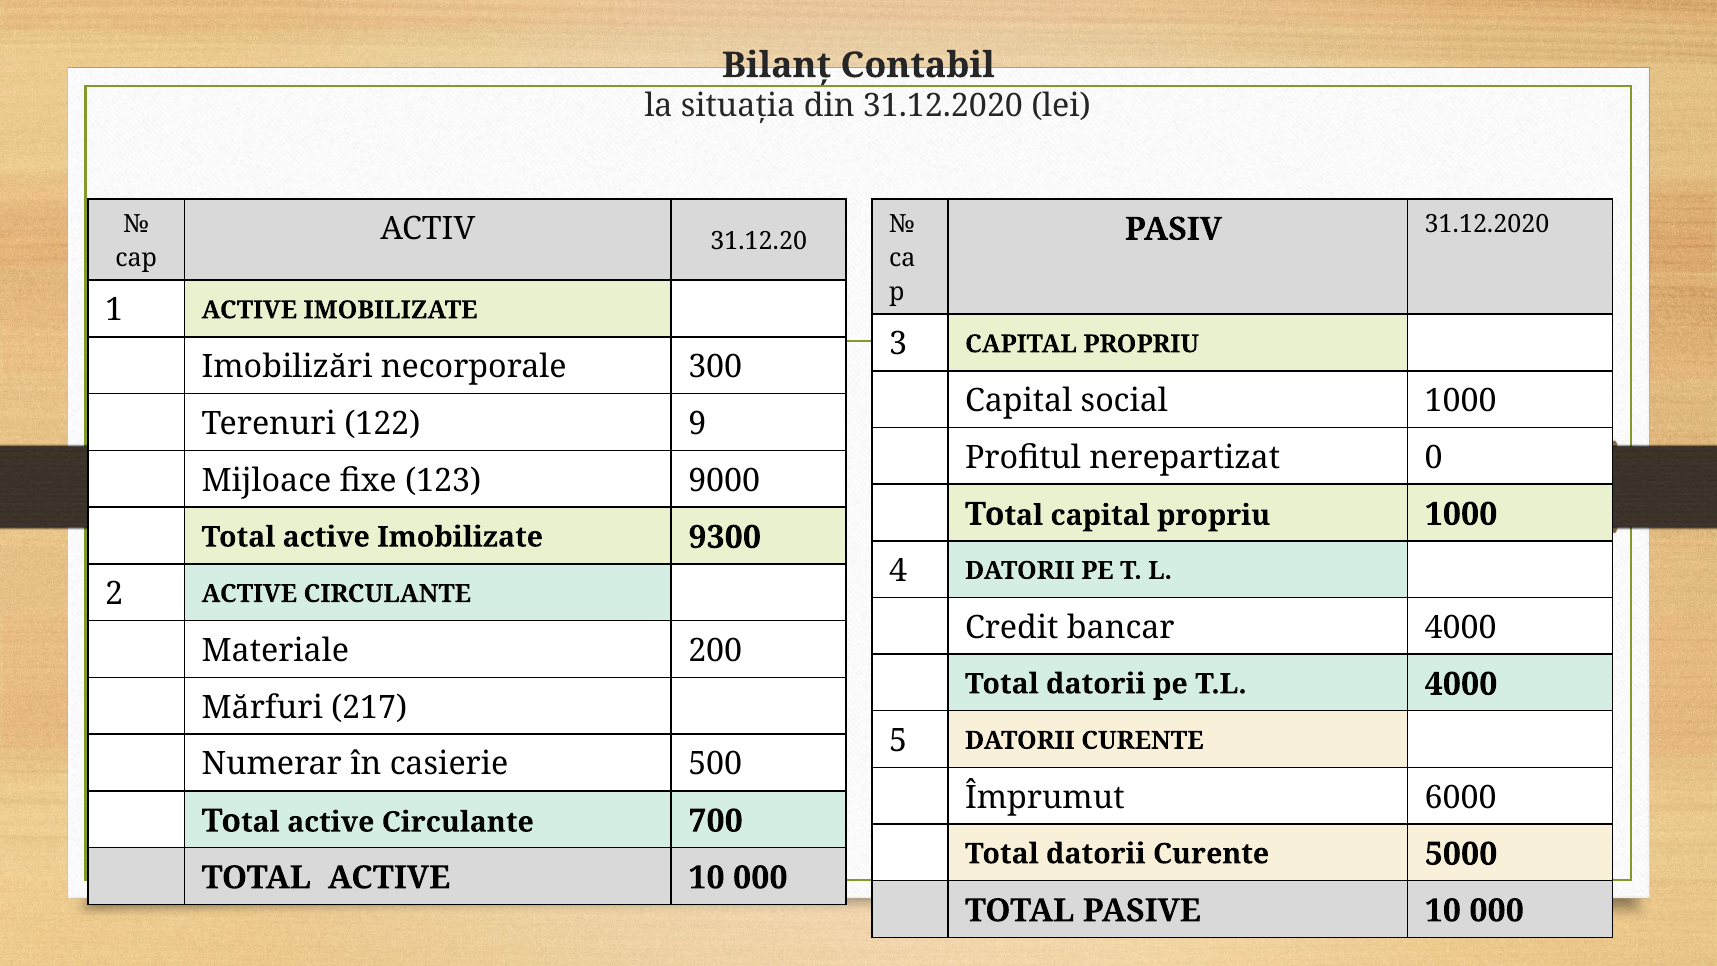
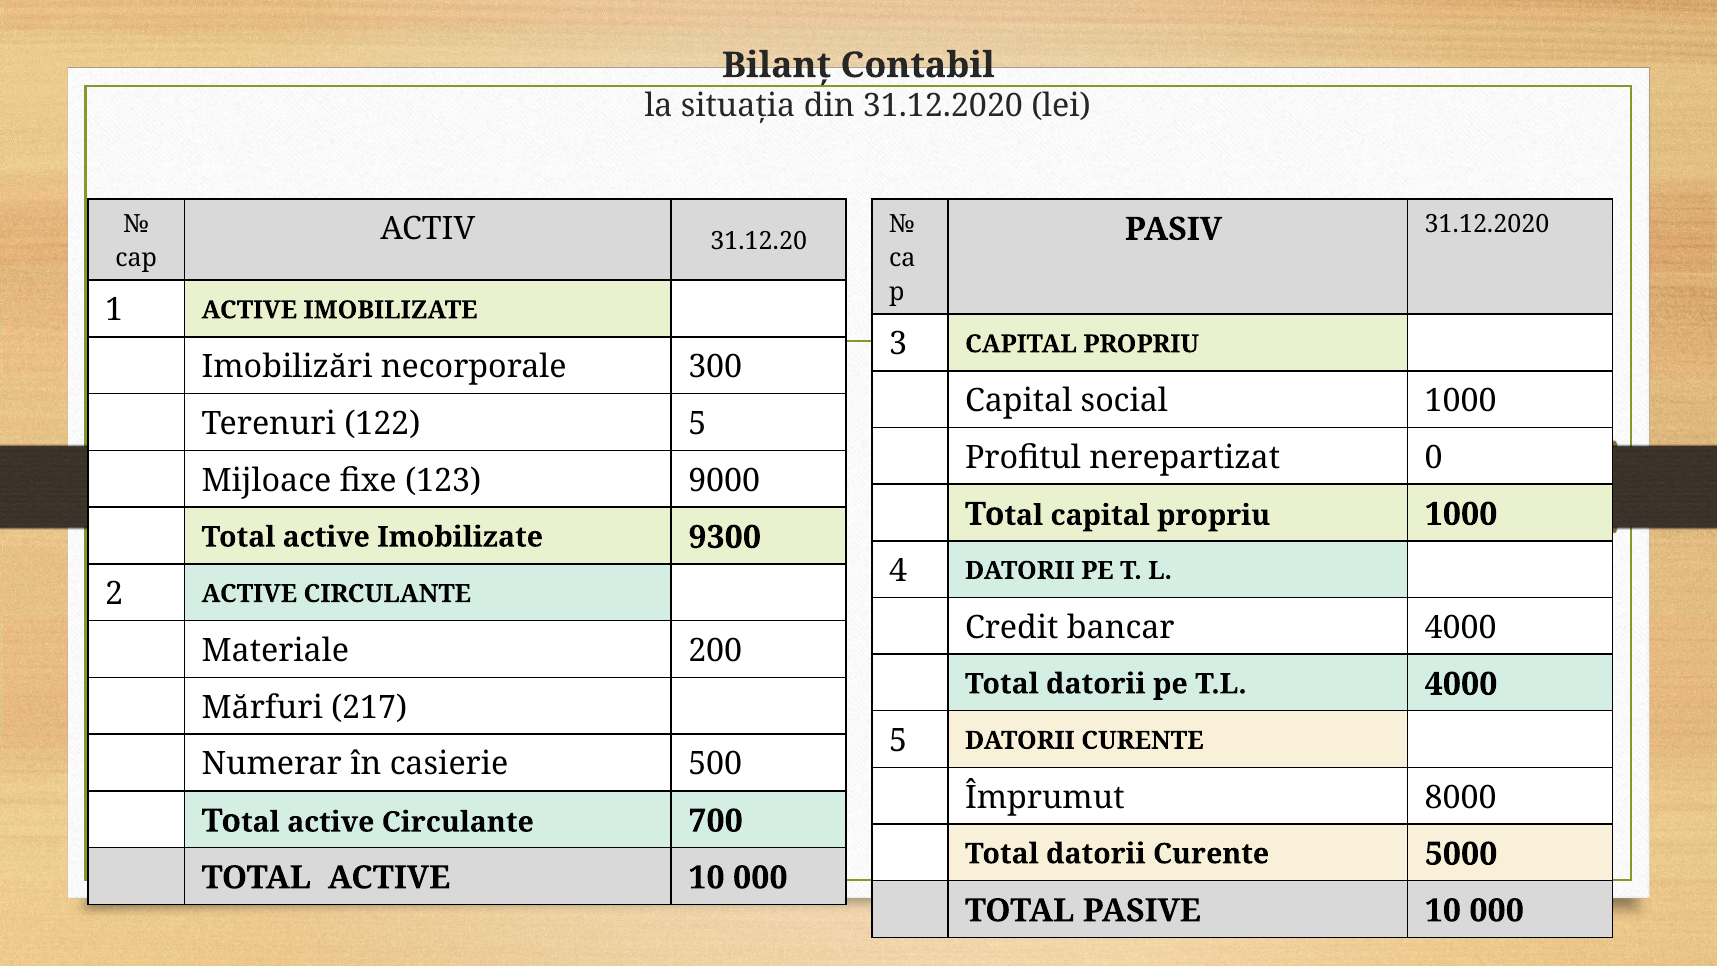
122 9: 9 -> 5 (697, 424)
6000: 6000 -> 8000 (1461, 797)
